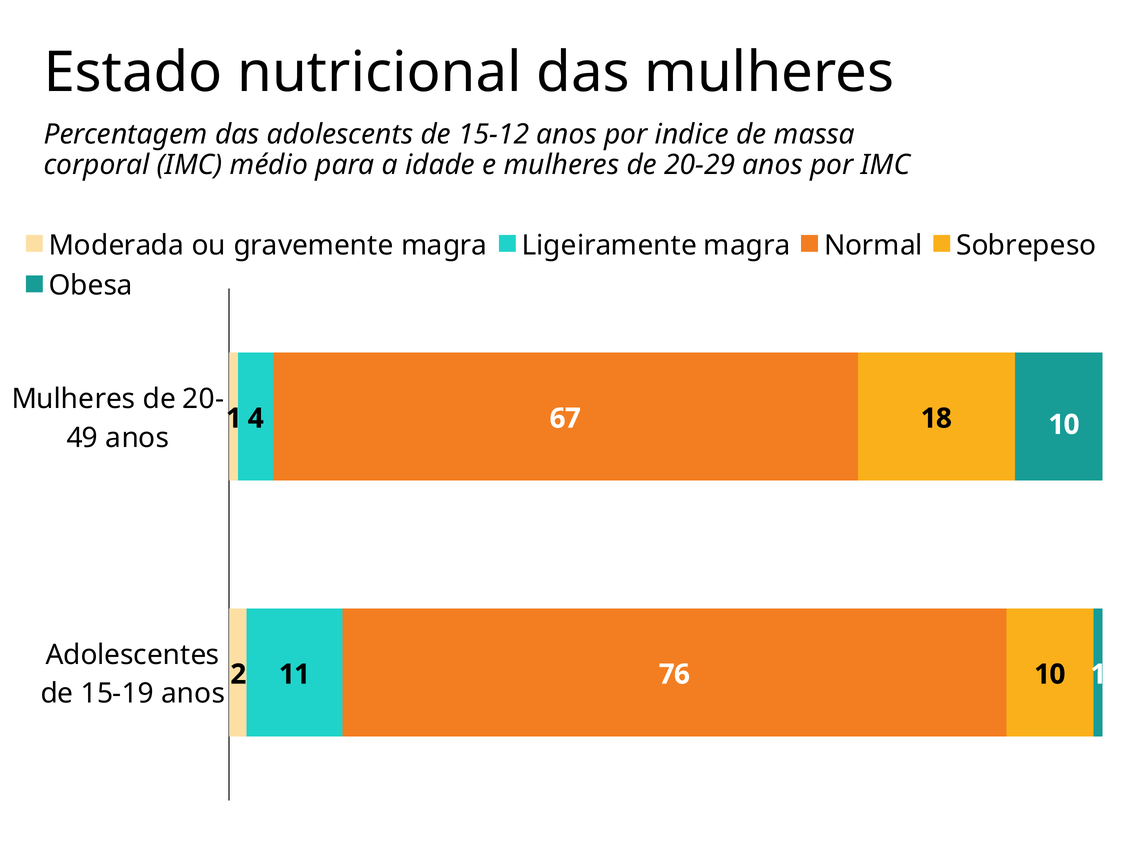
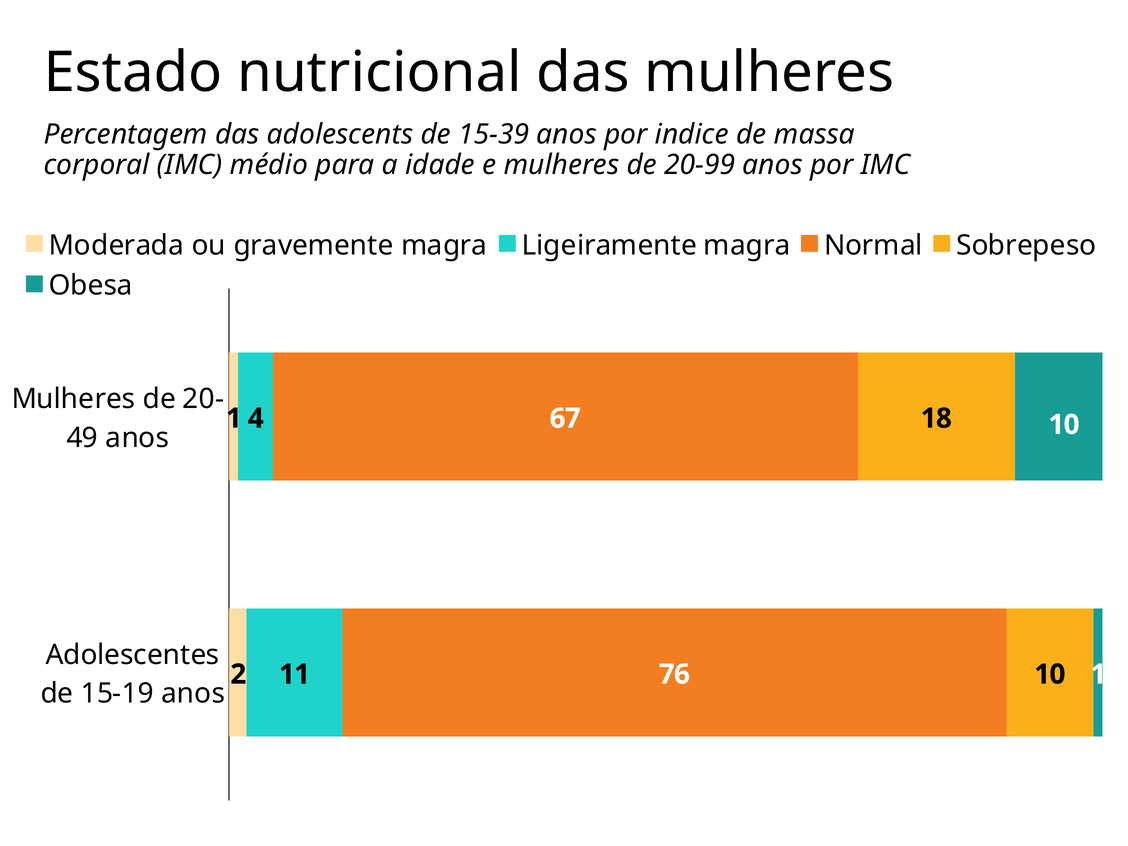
15-12: 15-12 -> 15-39 (494, 134)
20-29: 20-29 -> 20-99 (700, 165)
